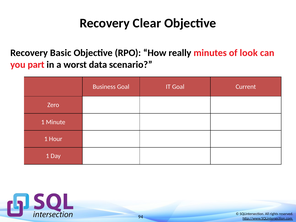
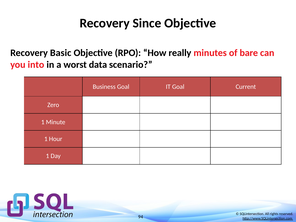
Clear: Clear -> Since (147, 23)
look: look -> bare (249, 53)
part: part -> into (36, 65)
